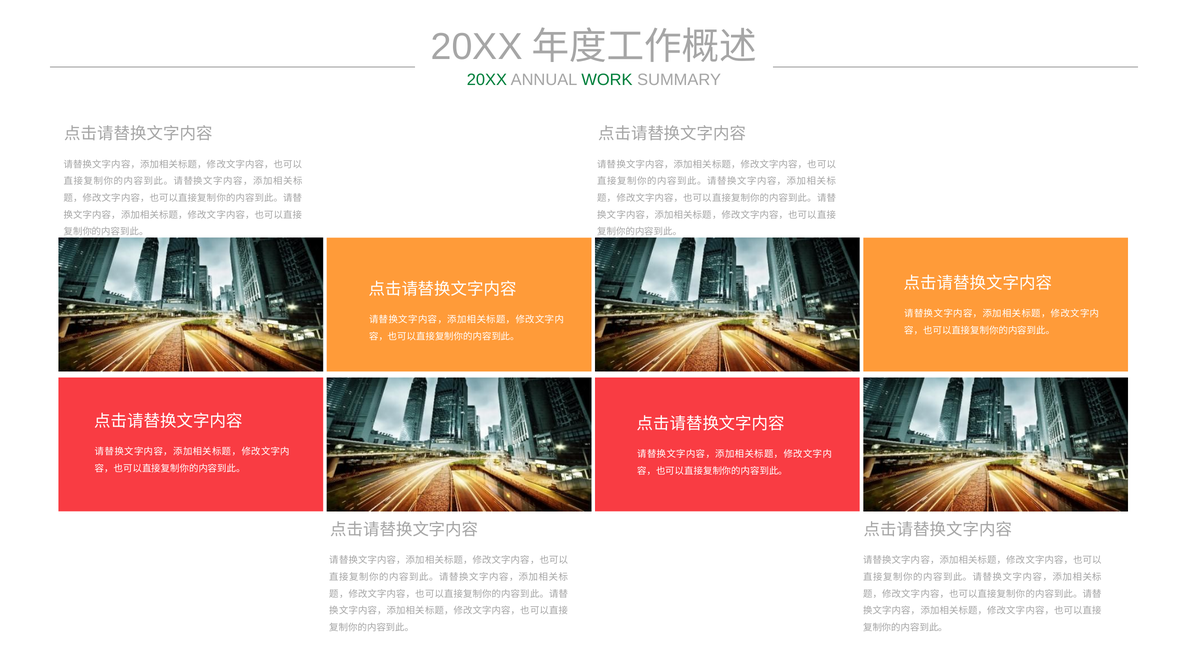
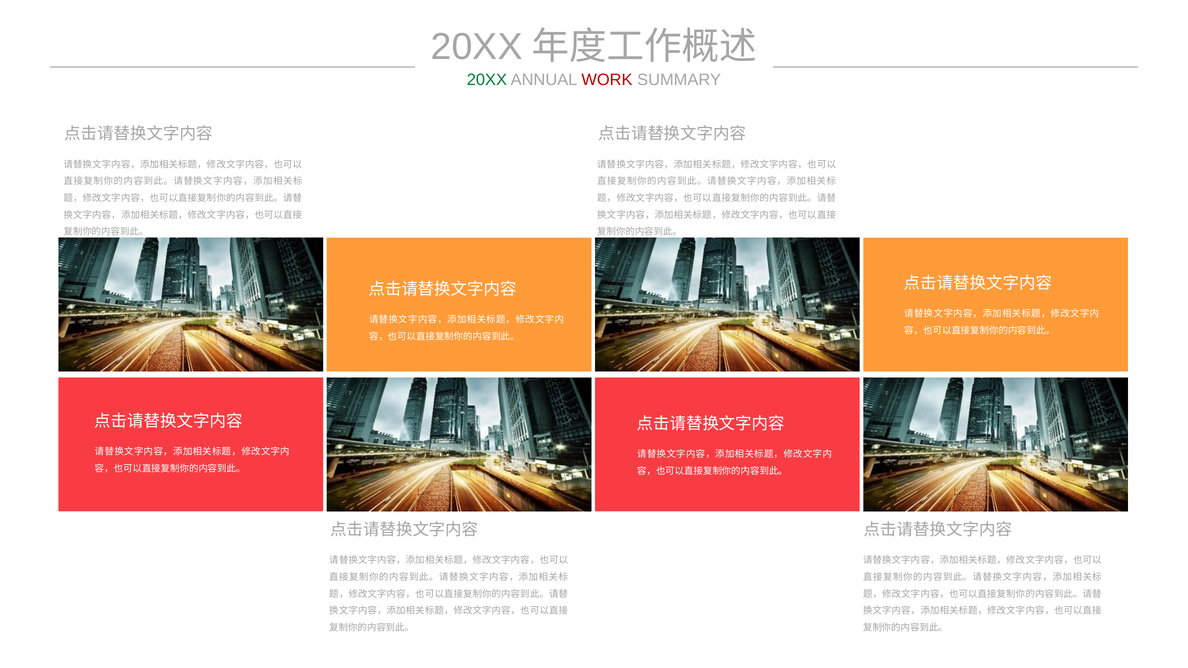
WORK colour: green -> red (607, 80)
